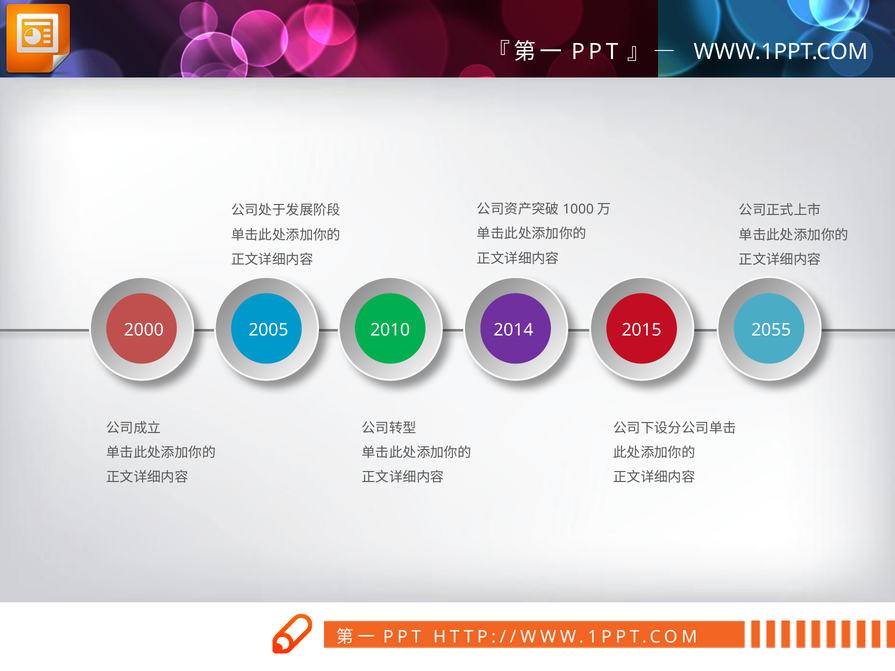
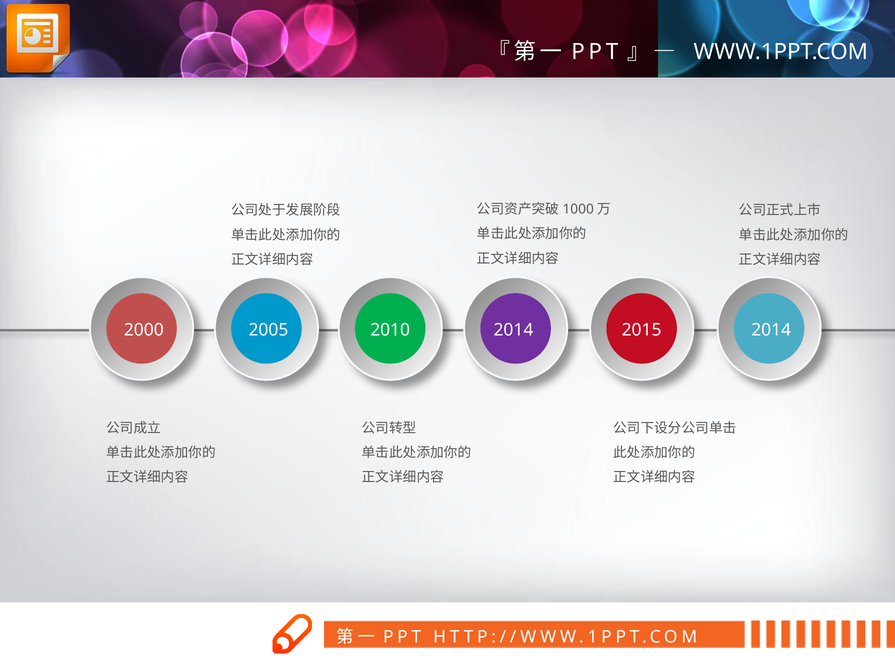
2015 2055: 2055 -> 2014 (771, 330)
